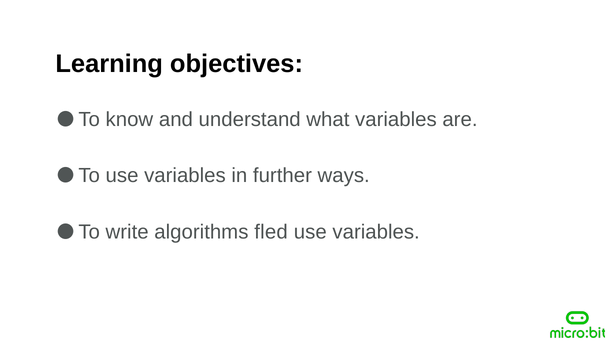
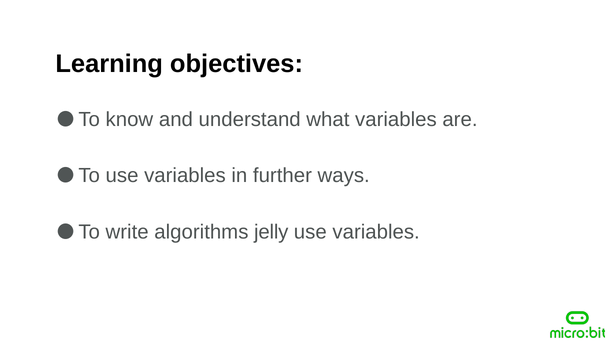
fled: fled -> jelly (271, 232)
